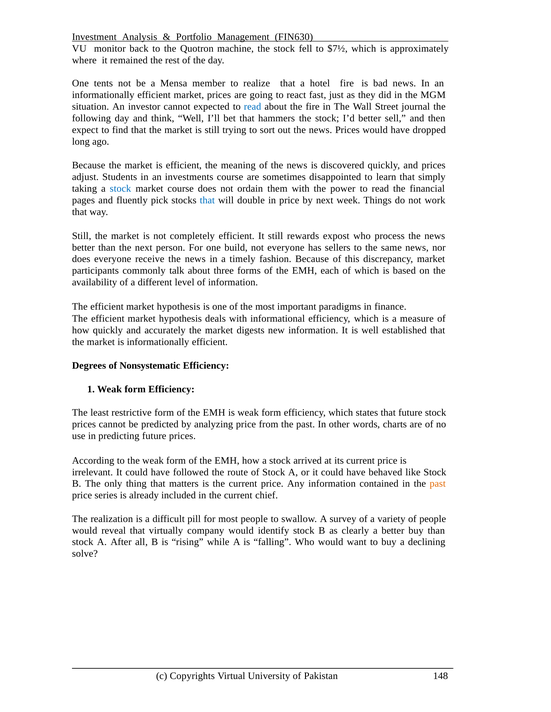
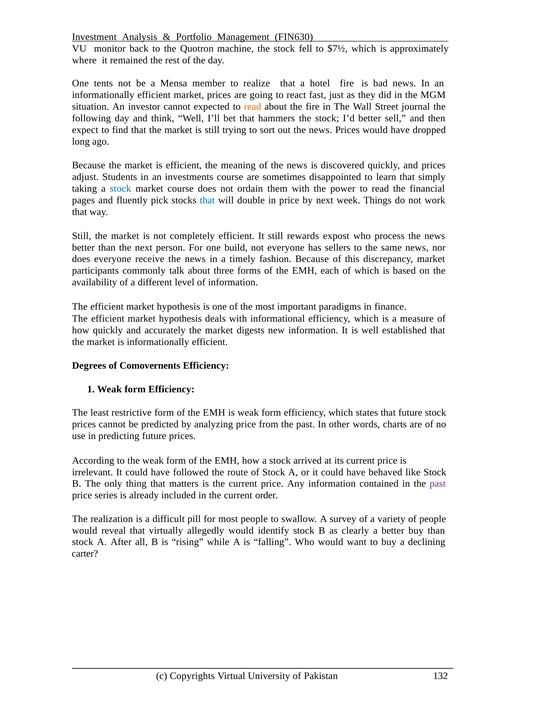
read colour: blue -> orange (253, 107)
Nonsystematic: Nonsystematic -> Comovernents (150, 366)
past colour: orange -> purple (438, 484)
chief: chief -> order (267, 496)
company: company -> allegedly (206, 531)
solve: solve -> carter (85, 555)
148: 148 -> 132 (441, 677)
